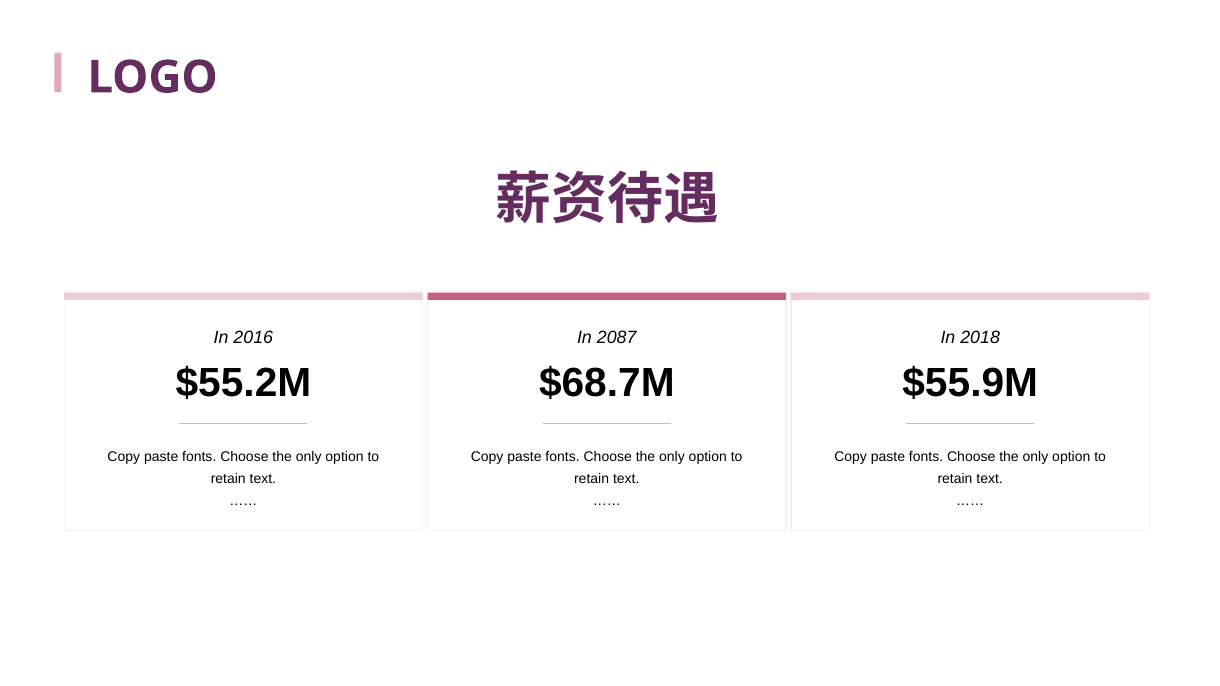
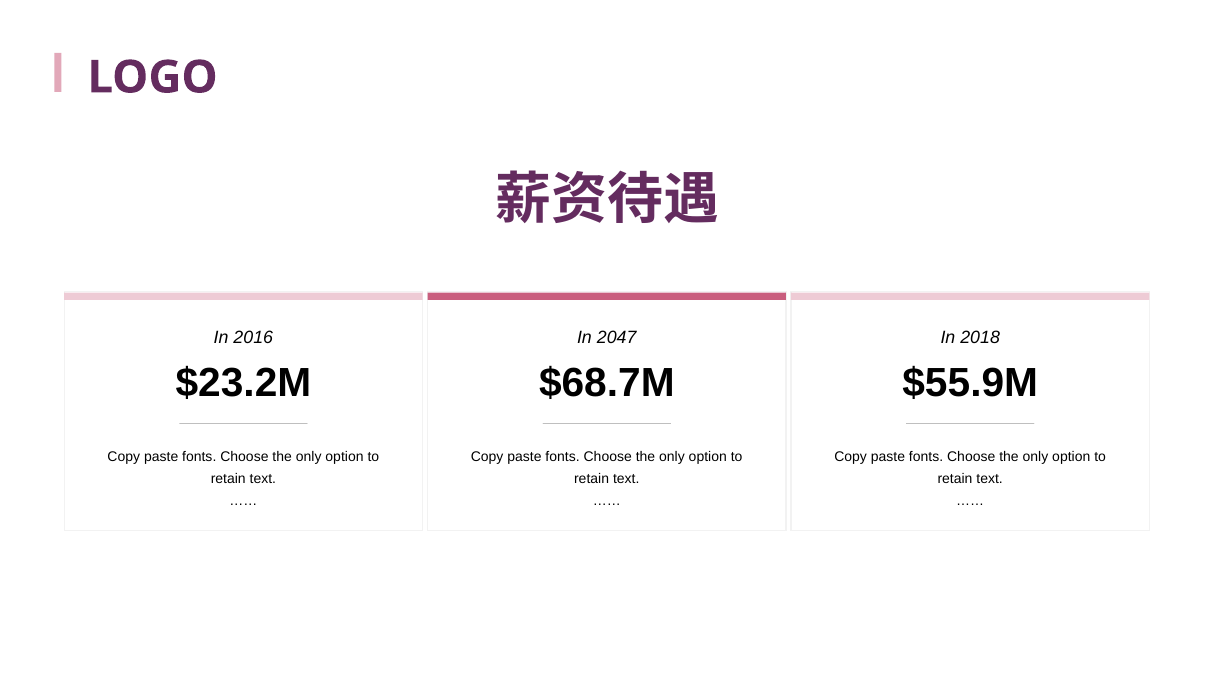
2087: 2087 -> 2047 (617, 338)
$55.2M: $55.2M -> $23.2M (243, 383)
